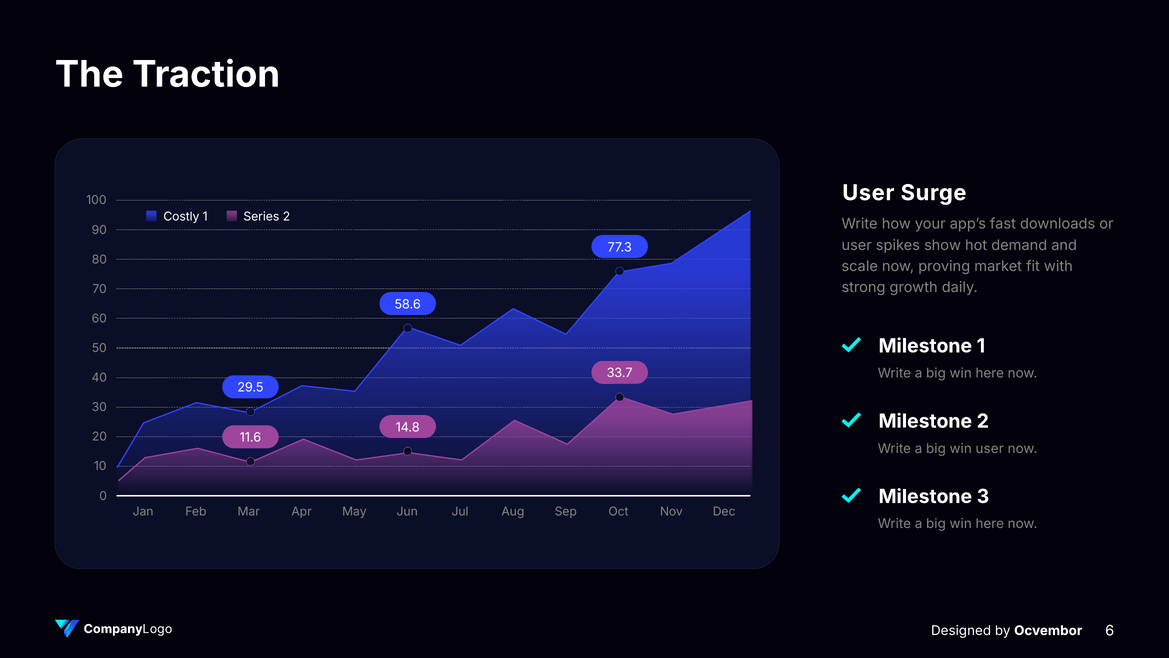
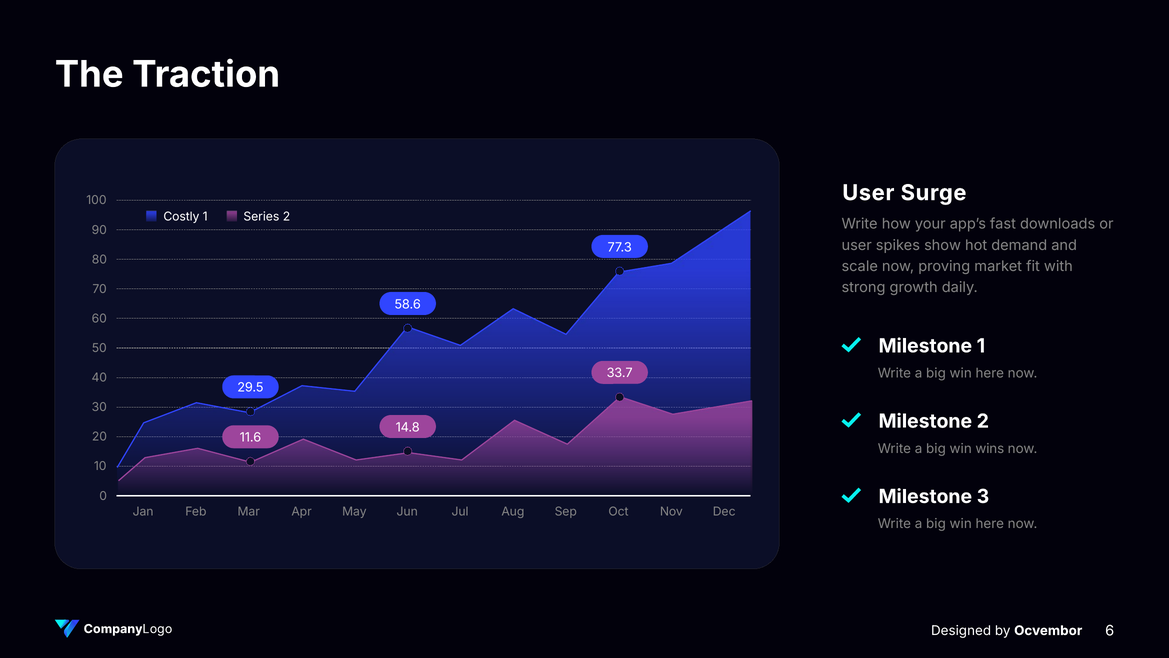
win user: user -> wins (990, 448)
